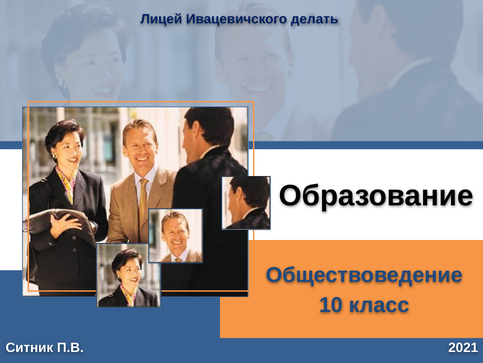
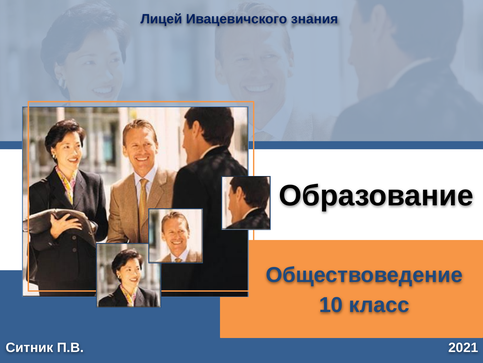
делать: делать -> знания (315, 19)
